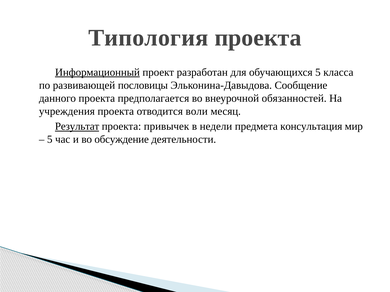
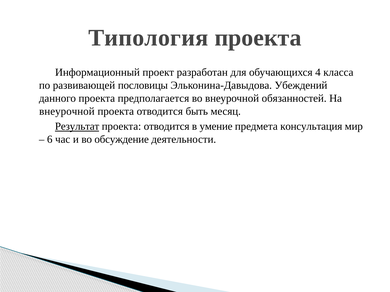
Информационный underline: present -> none (97, 72)
обучающихся 5: 5 -> 4 (318, 72)
Сообщение: Сообщение -> Убеждений (301, 85)
учреждения: учреждения -> внеурочной (67, 111)
воли: воли -> быть (197, 111)
привычек: привычек -> отводится (167, 127)
недели: недели -> умение (216, 127)
5: 5 -> 6 (50, 140)
